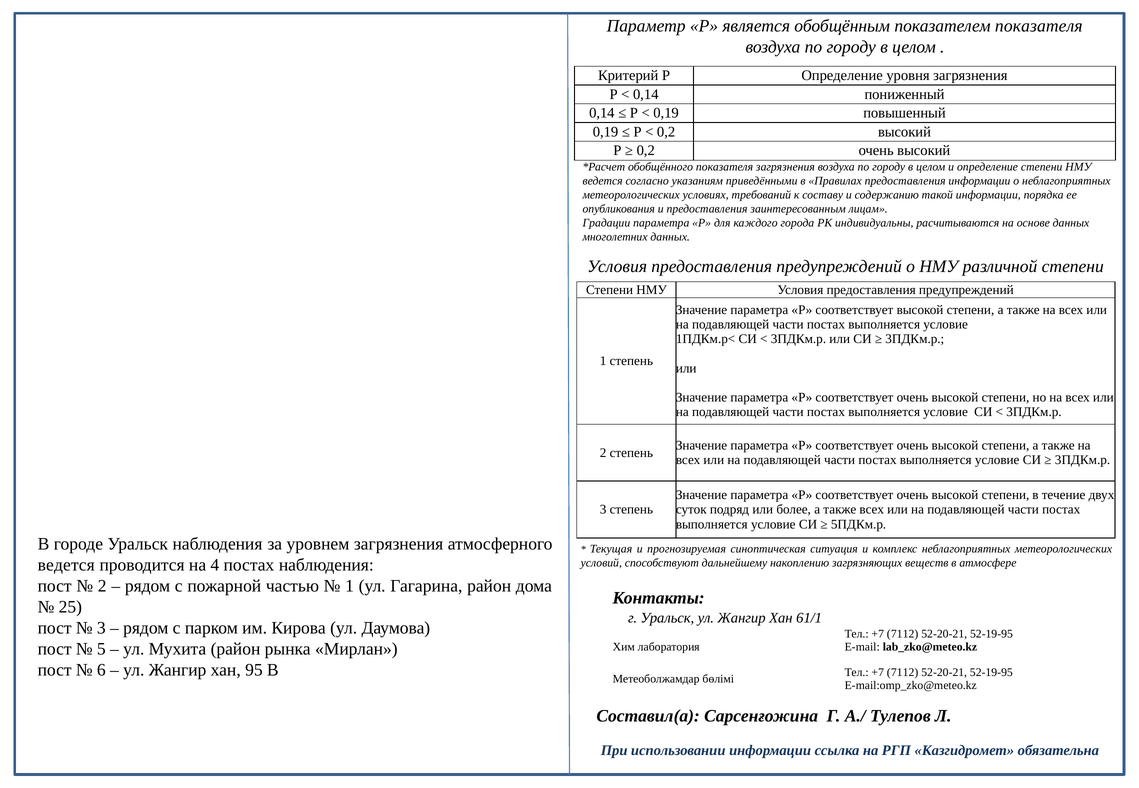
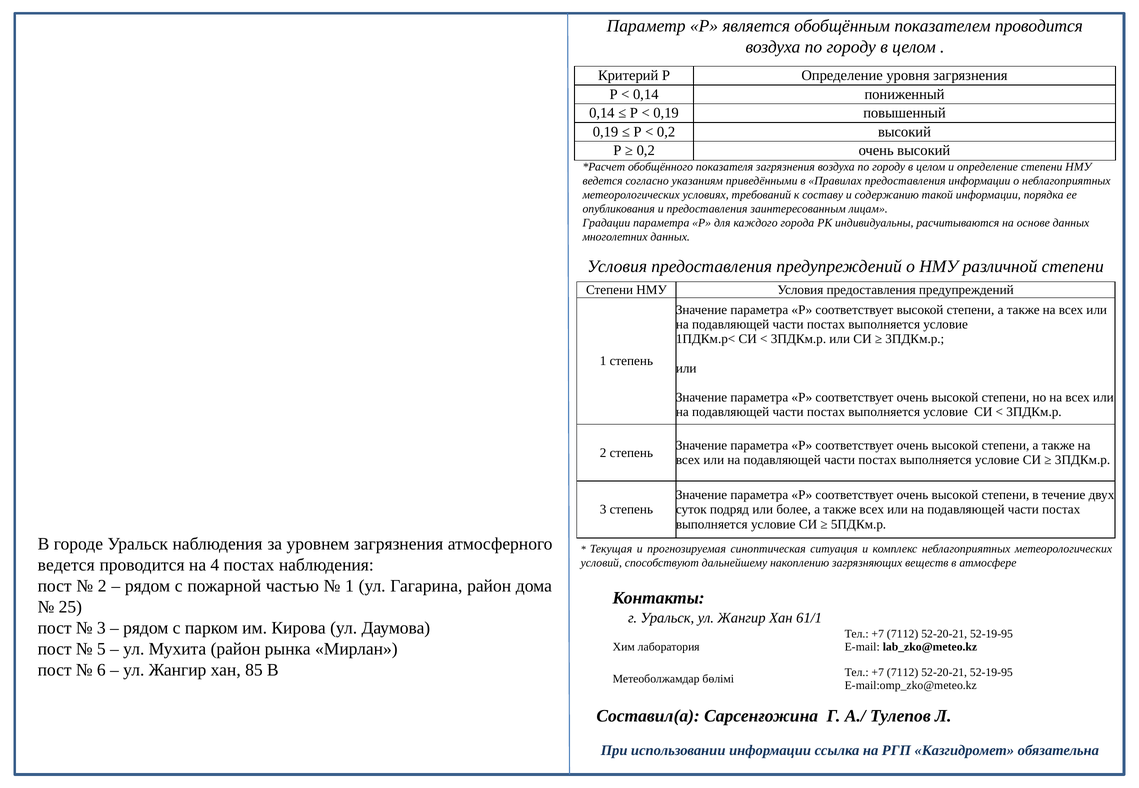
показателем показателя: показателя -> проводится (1039, 26)
95: 95 -> 85 (254, 670)
